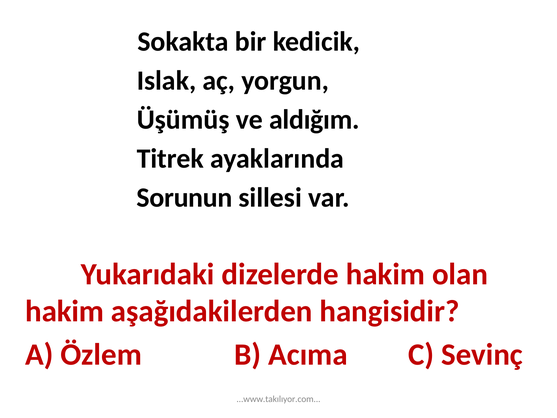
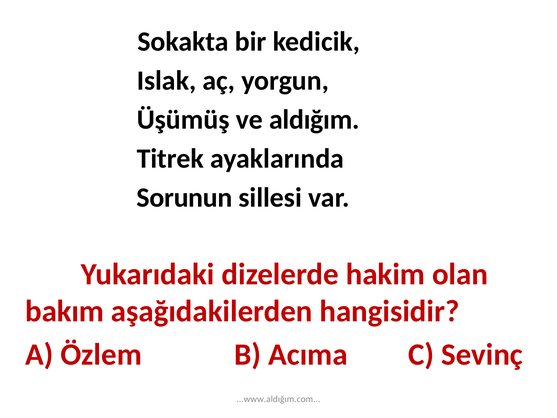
hakim: hakim -> bakım (65, 311)
...www.takılıyor.com: ...www.takılıyor.com -> ...www.aldığım.com (278, 399)
